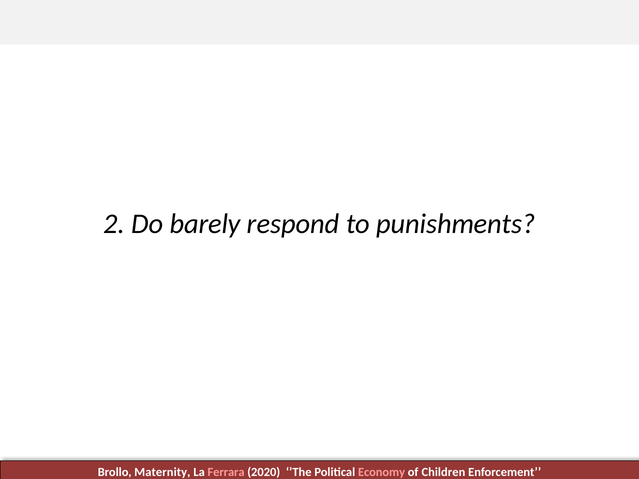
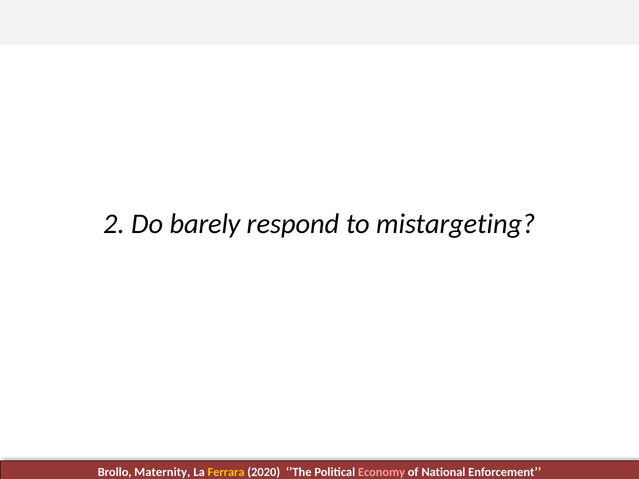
punishments: punishments -> mistargeting (456, 224)
Ferrara colour: pink -> yellow (226, 473)
Children: Children -> National (443, 473)
